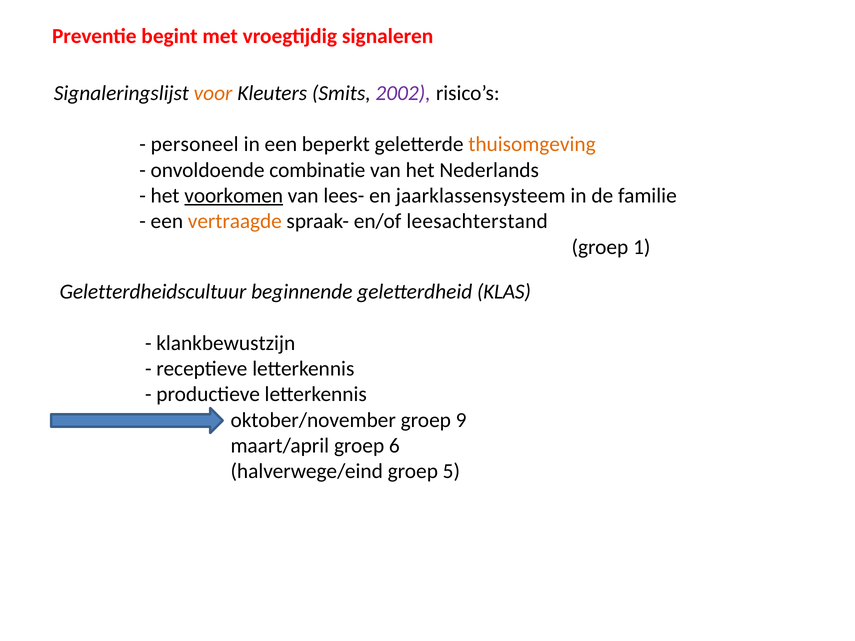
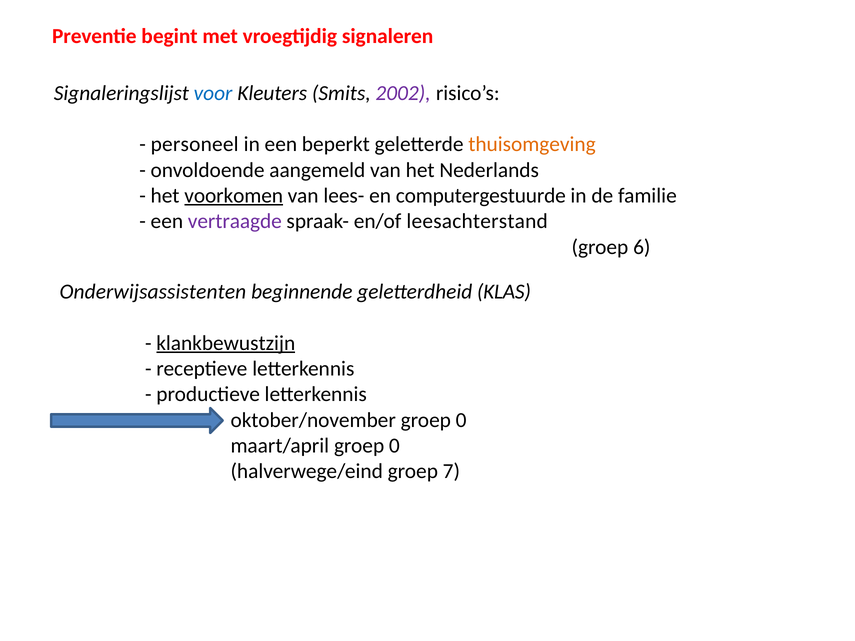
voor colour: orange -> blue (213, 93)
combinatie: combinatie -> aangemeld (317, 170)
jaarklassensysteem: jaarklassensysteem -> computergestuurde (481, 196)
vertraagde colour: orange -> purple (235, 221)
1: 1 -> 6 (642, 247)
Geletterdheidscultuur: Geletterdheidscultuur -> Onderwijsassistenten (153, 292)
klankbewustzijn underline: none -> present (226, 343)
oktober/november groep 9: 9 -> 0 (461, 420)
maart/april groep 6: 6 -> 0 (394, 446)
5: 5 -> 7 (451, 472)
